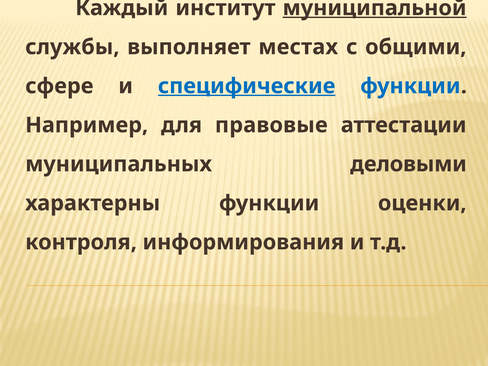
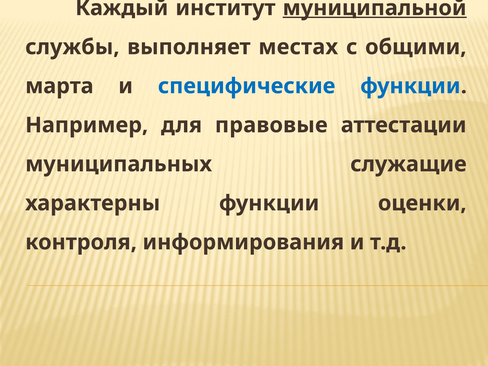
сфере: сфере -> марта (59, 86)
специфические underline: present -> none (247, 86)
деловыми: деловыми -> служащие (408, 164)
